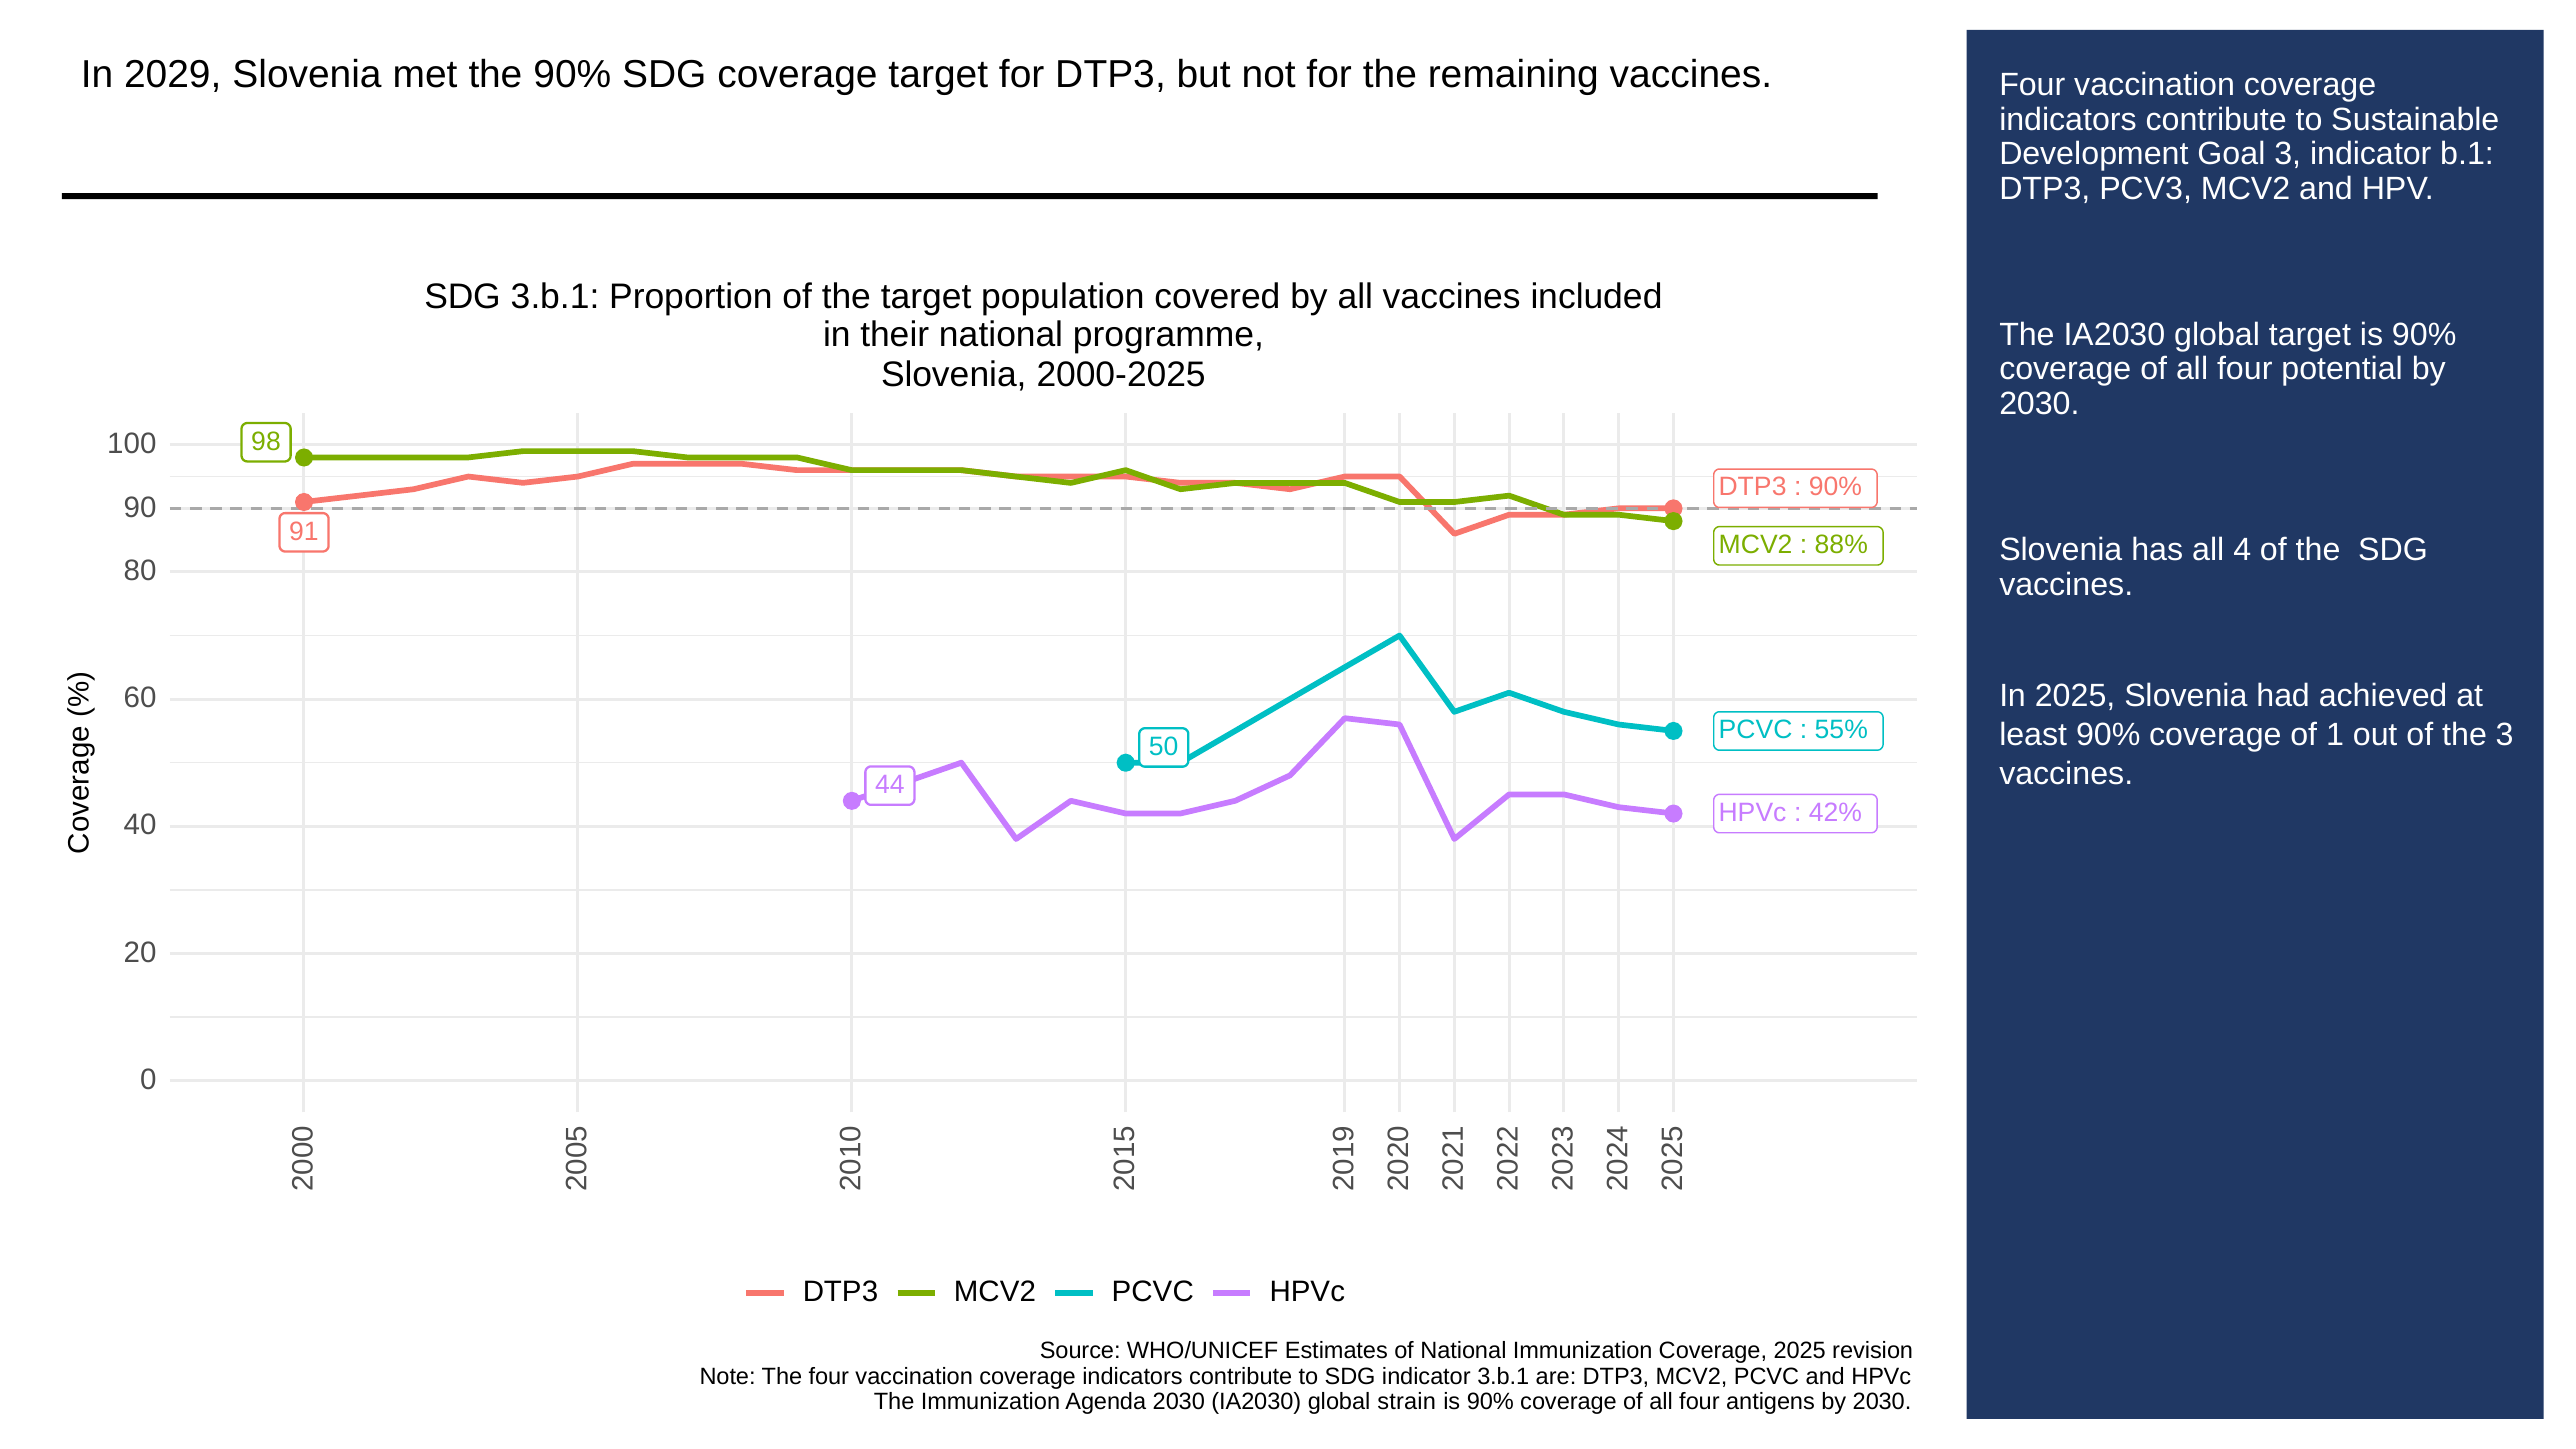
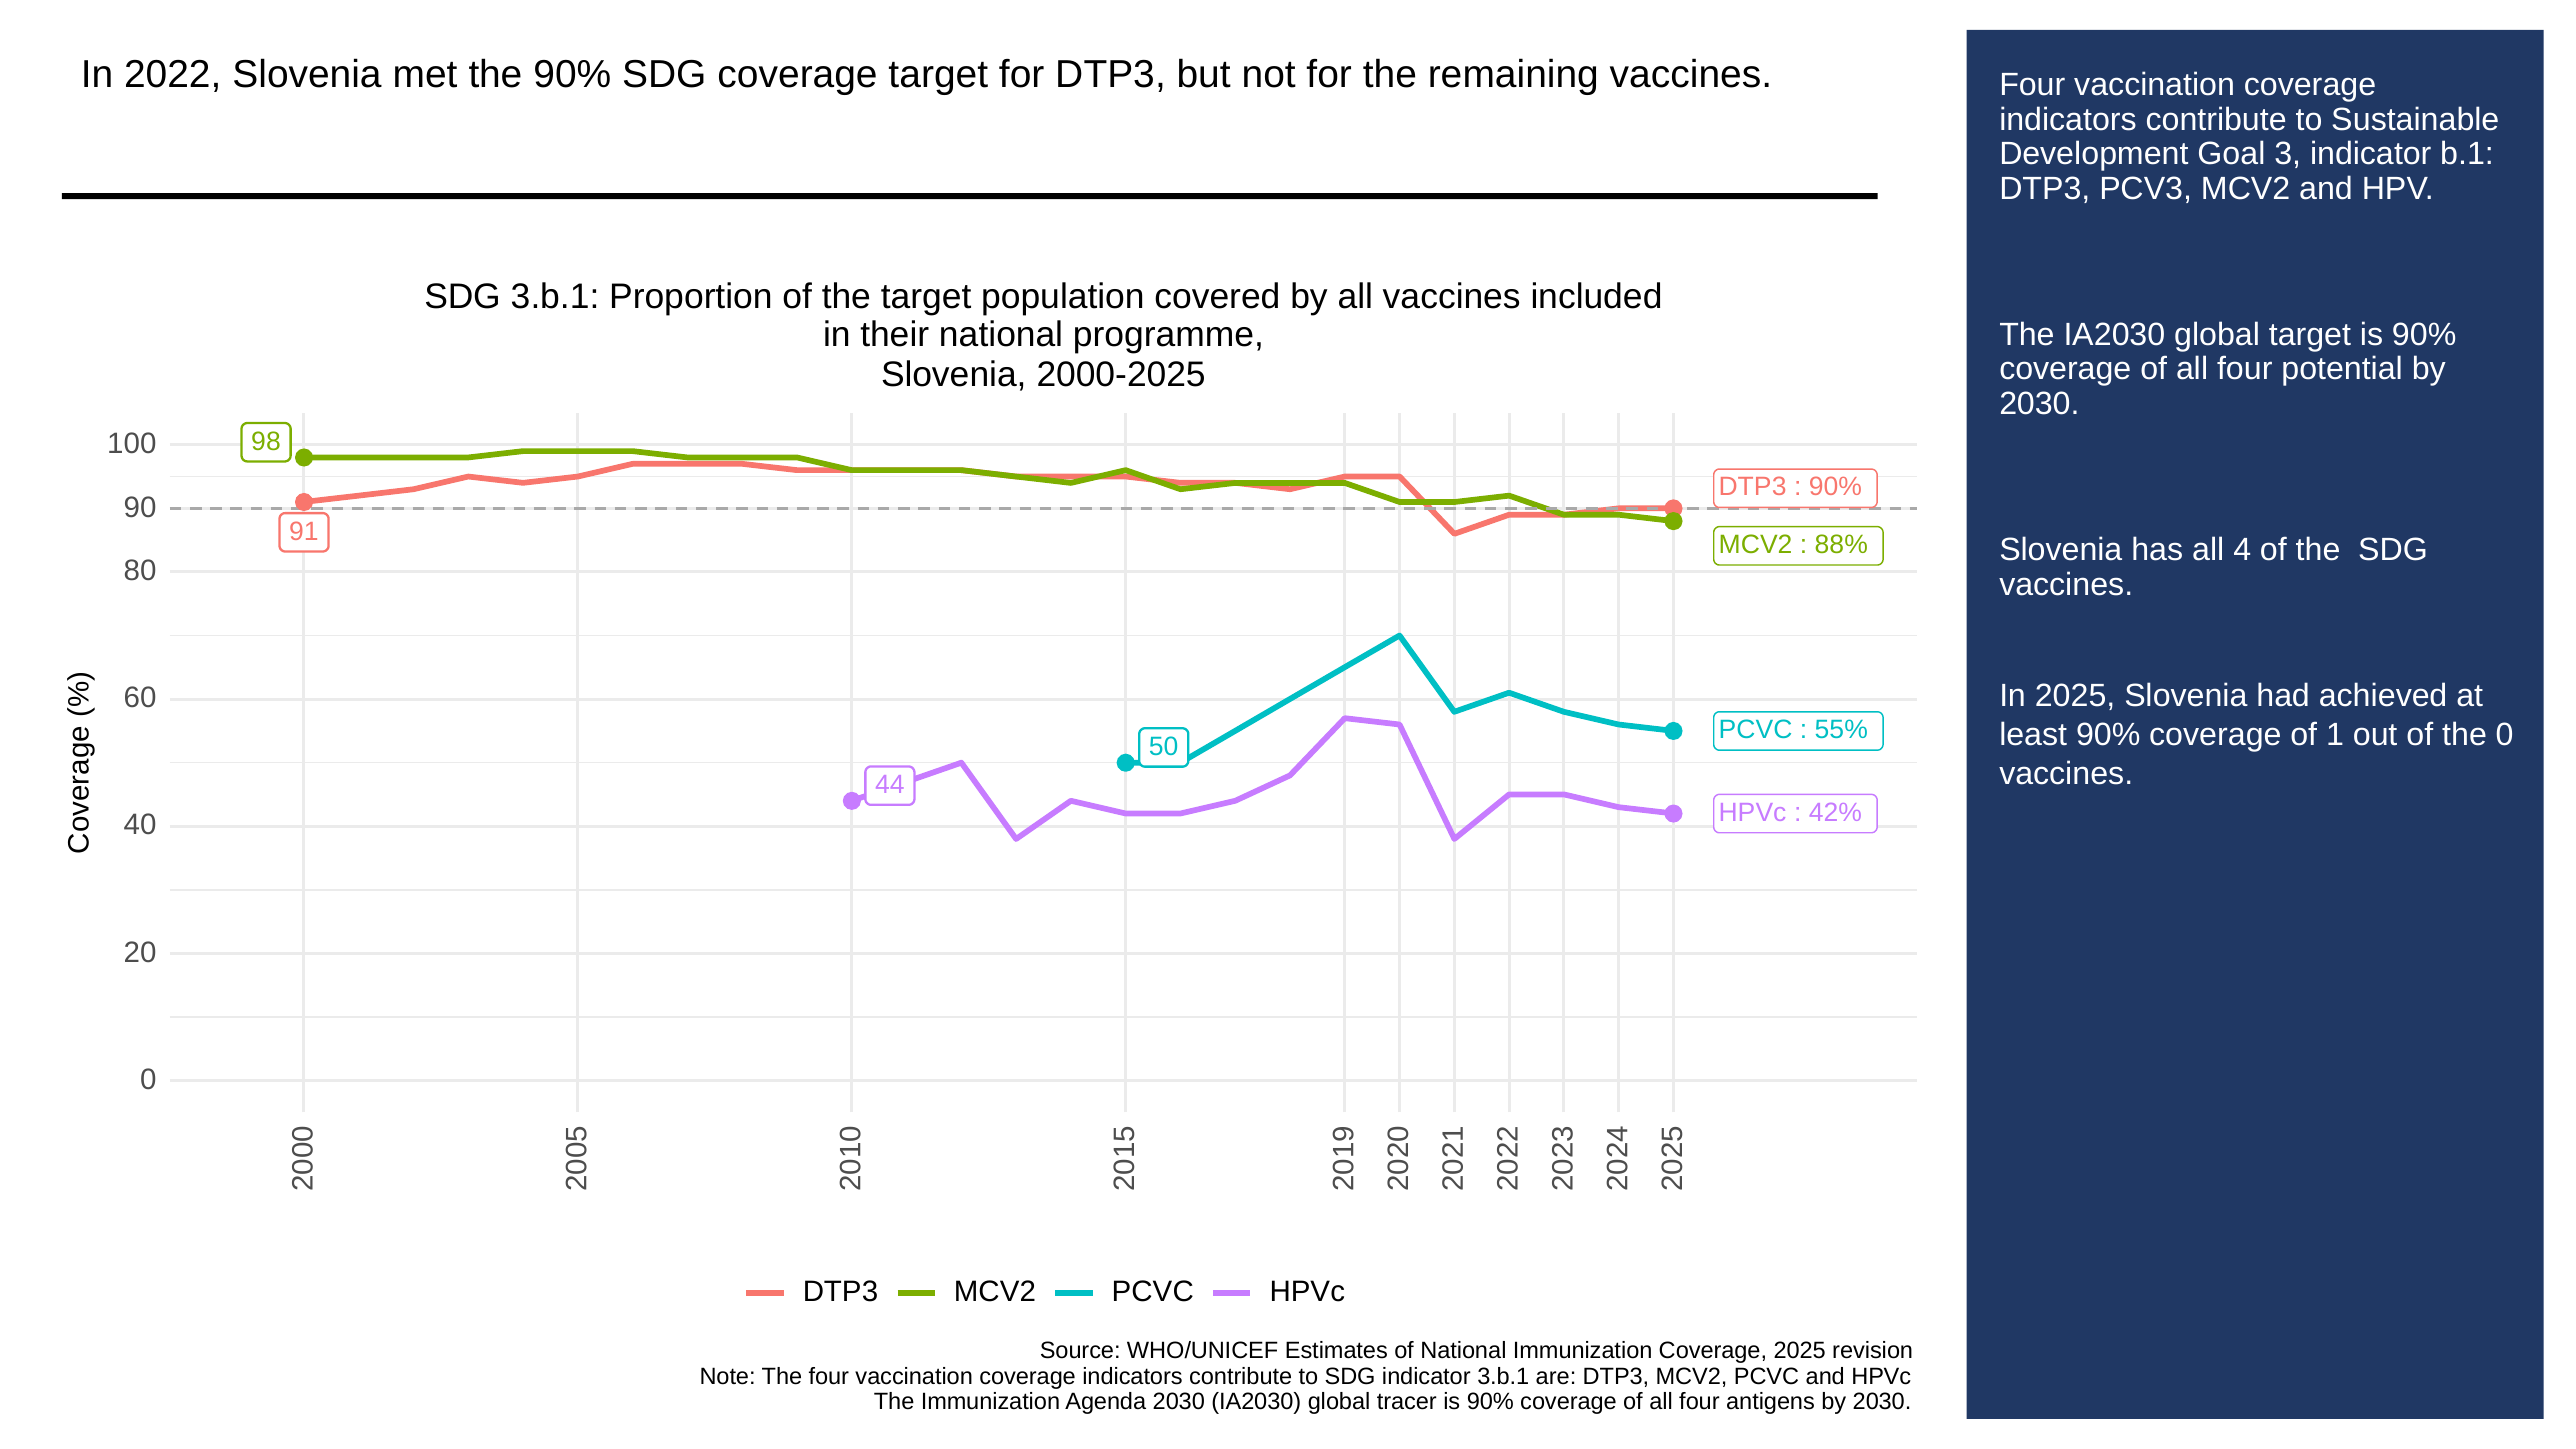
2029: 2029 -> 2022 (173, 74)
the 3: 3 -> 0 (2505, 735)
strain: strain -> tracer (1407, 1402)
